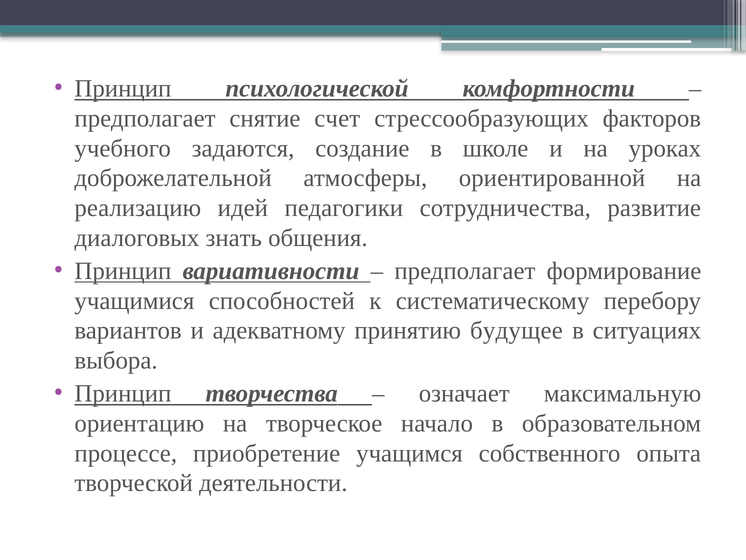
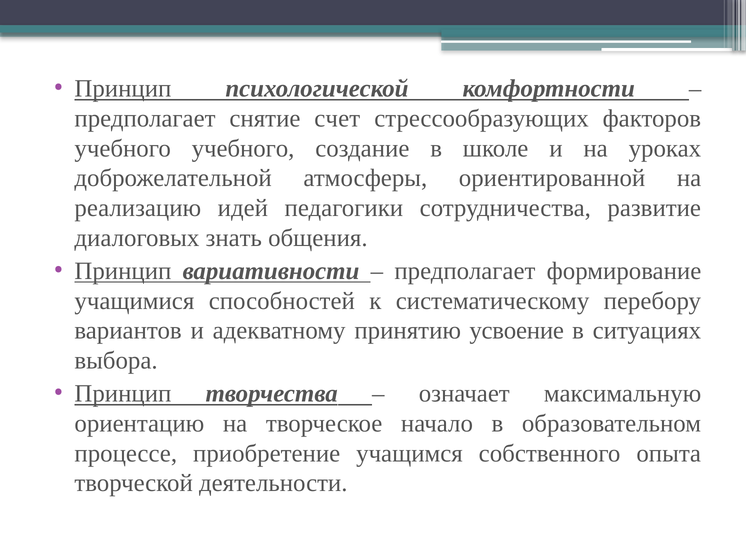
учебного задаются: задаются -> учебного (243, 148)
будущее: будущее -> усвоение (517, 330)
